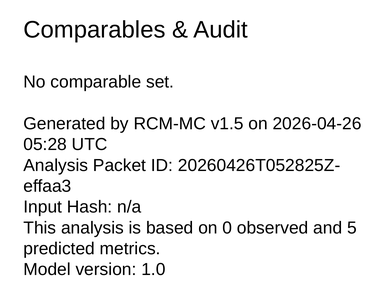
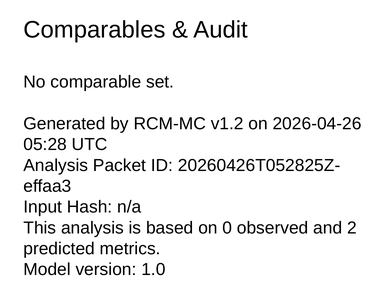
v1.5: v1.5 -> v1.2 (227, 124)
5: 5 -> 2 (352, 228)
